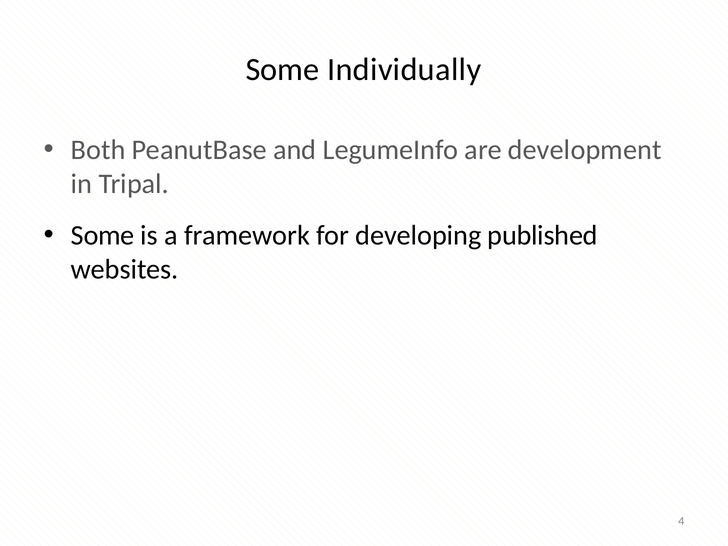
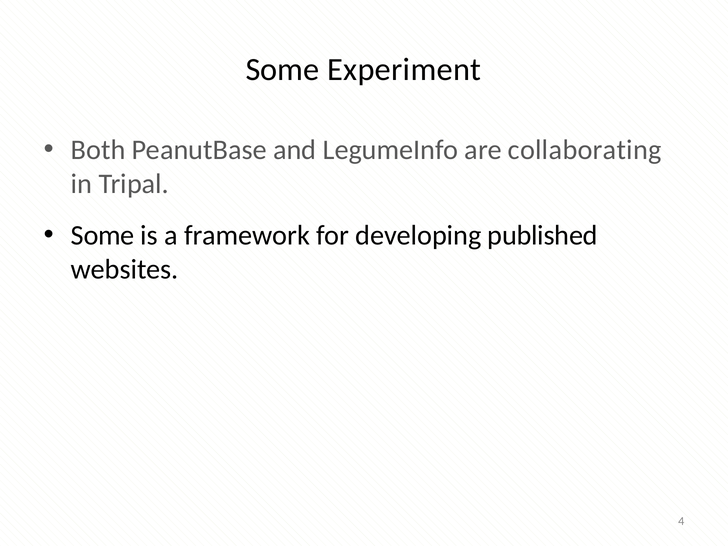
Individually: Individually -> Experiment (404, 70)
development: development -> collaborating (585, 150)
